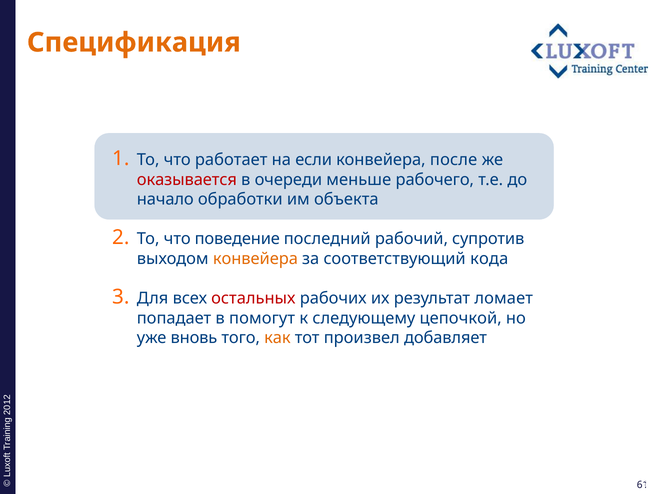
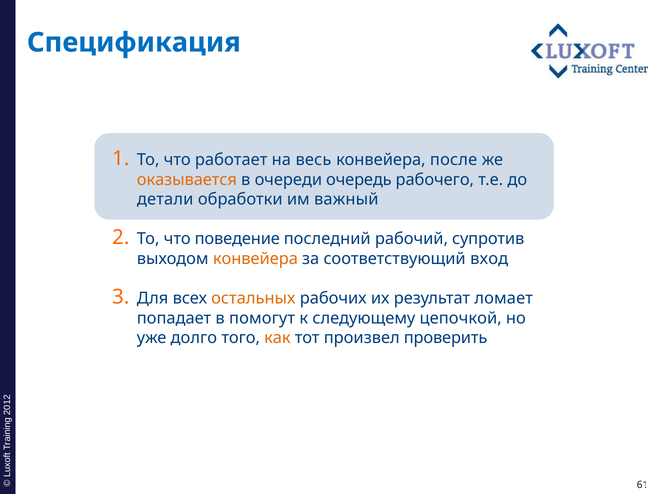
Спецификация colour: orange -> blue (134, 43)
если: если -> весь (314, 160)
оказывается colour: red -> orange (187, 180)
меньше: меньше -> очередь (359, 180)
начало: начало -> детали (165, 199)
объекта: объекта -> важный (346, 199)
кода: кода -> вход (489, 259)
остальных colour: red -> orange (253, 298)
вновь: вновь -> долго (194, 338)
добавляет: добавляет -> проверить (446, 338)
